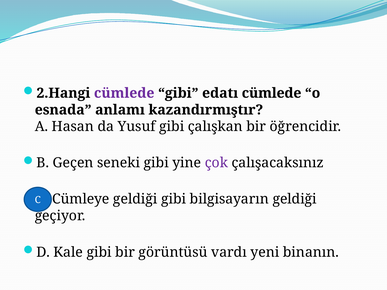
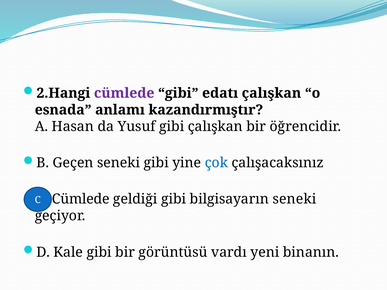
edatı cümlede: cümlede -> çalışkan (271, 93)
çok colour: purple -> blue (216, 163)
Cümleye: Cümleye -> Cümlede (81, 199)
bilgisayarın geldiği: geldiği -> seneki (294, 199)
